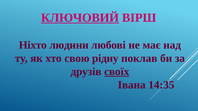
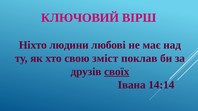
КЛЮЧОВИЙ underline: present -> none (80, 18)
рідну: рідну -> зміст (105, 58)
14:35: 14:35 -> 14:14 (161, 85)
